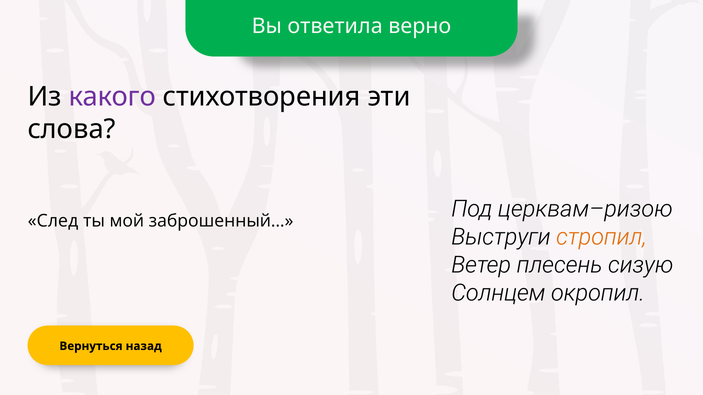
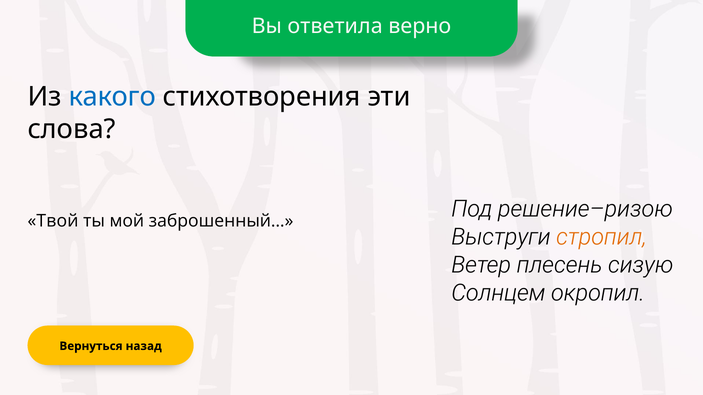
какого colour: purple -> blue (112, 97)
церквам–ризою: церквам–ризою -> решение–ризою (585, 209)
След: След -> Твой (53, 221)
